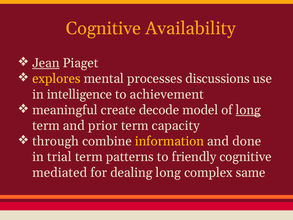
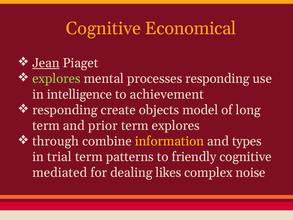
Availability: Availability -> Economical (191, 28)
explores colour: yellow -> light green (56, 79)
processes discussions: discussions -> responding (217, 79)
meaningful: meaningful -> responding (65, 110)
decode: decode -> objects (159, 110)
long underline: present -> none (248, 110)
term capacity: capacity -> explores (176, 125)
done: done -> types (247, 141)
dealing long: long -> likes (168, 172)
same: same -> noise (251, 172)
